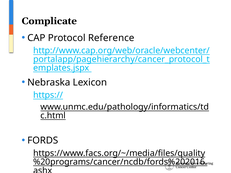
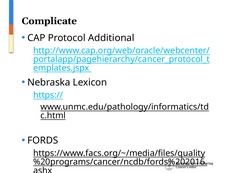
Reference: Reference -> Additional (111, 38)
